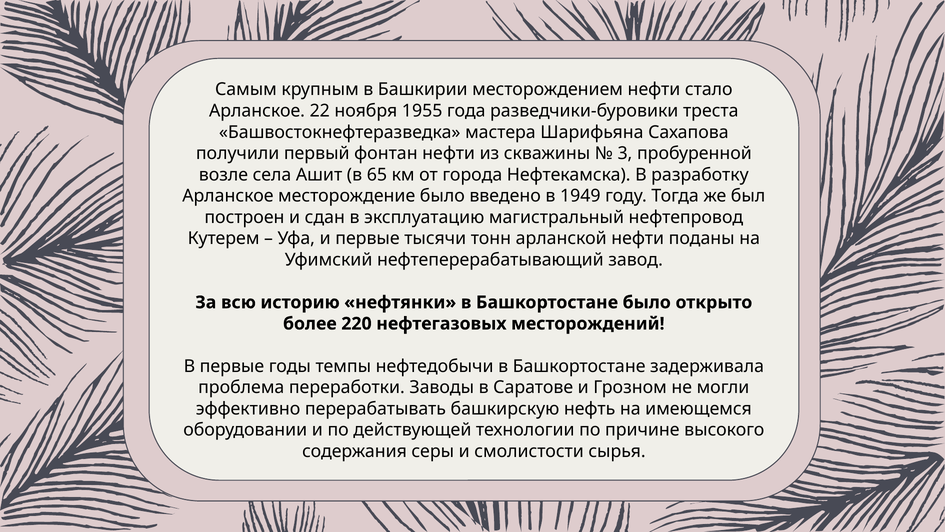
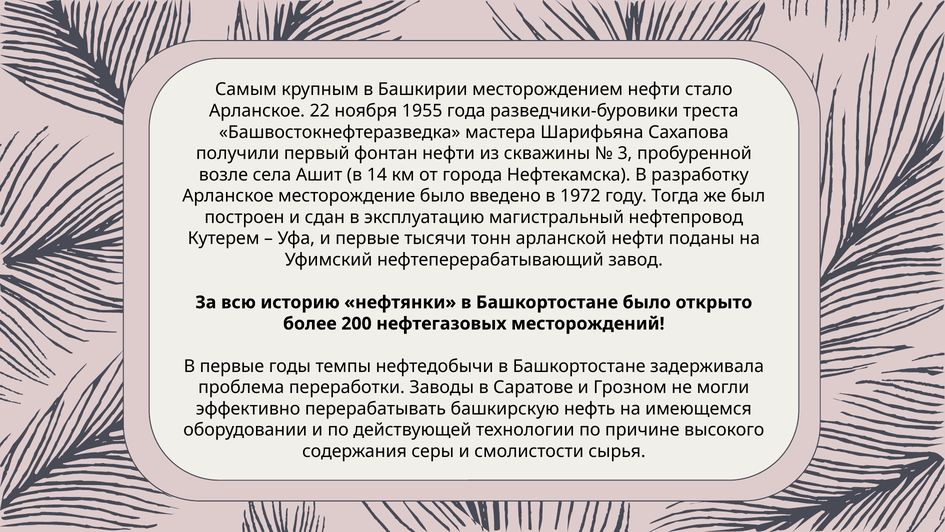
65: 65 -> 14 (377, 175)
1949: 1949 -> 1972 (580, 196)
220: 220 -> 200 (356, 323)
